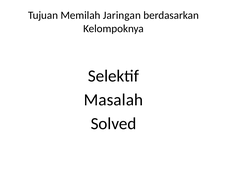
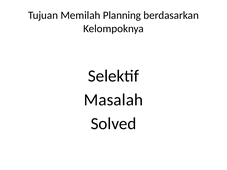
Jaringan: Jaringan -> Planning (122, 15)
